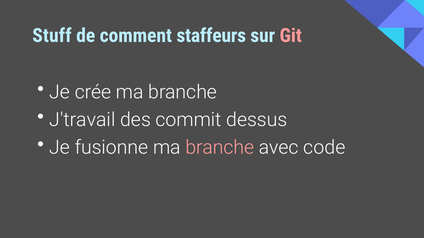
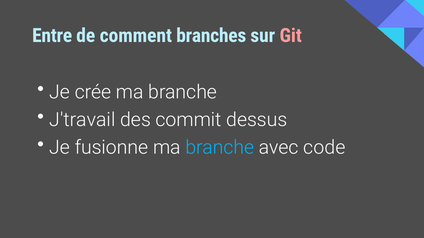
Stuff: Stuff -> Entre (52, 36)
staffeurs: staffeurs -> branches (211, 36)
branche colour: pink -> light blue (220, 148)
